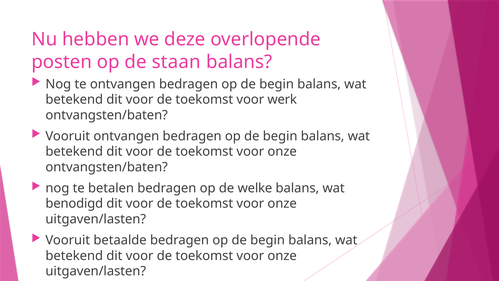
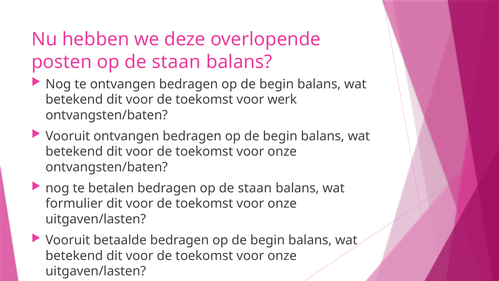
bedragen op de welke: welke -> staan (255, 188)
benodigd: benodigd -> formulier (74, 203)
